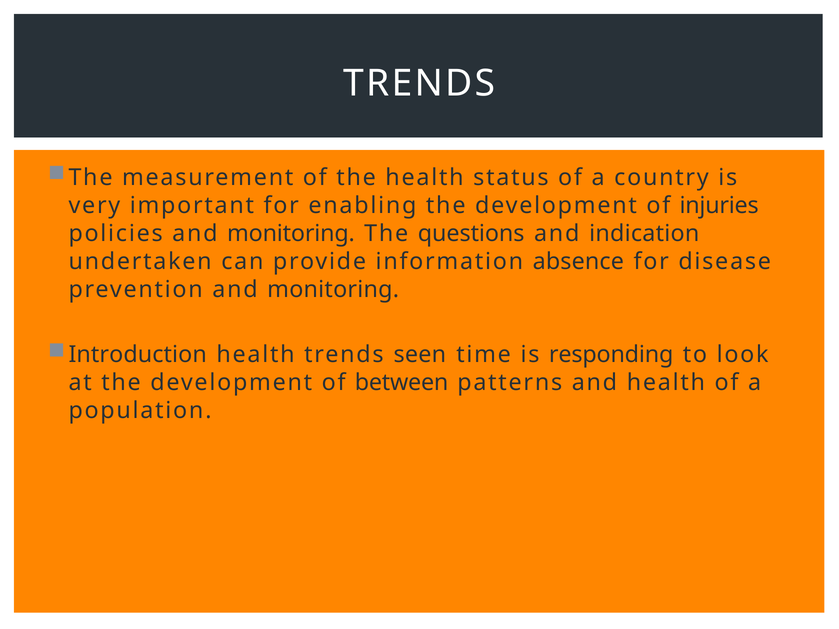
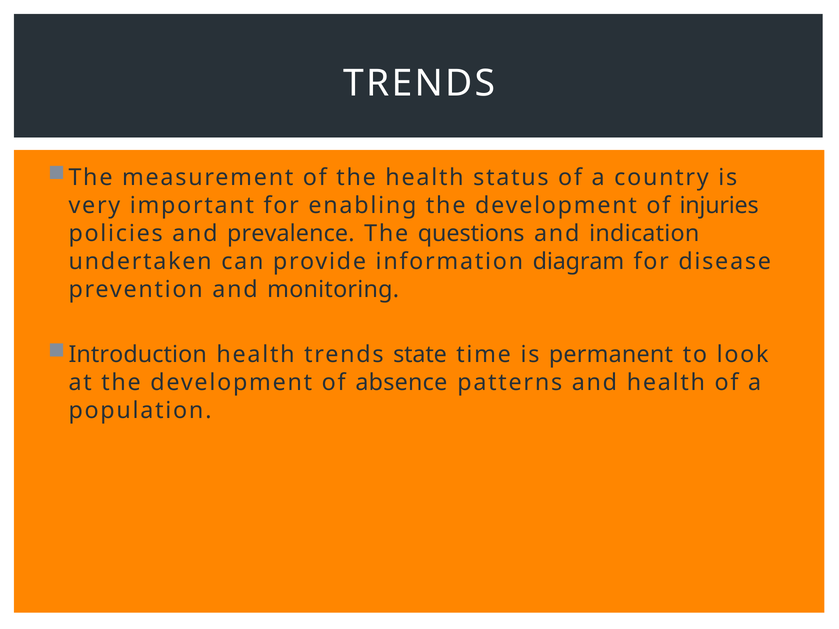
policies and monitoring: monitoring -> prevalence (291, 234)
absence: absence -> diagram (578, 261)
seen: seen -> state (420, 355)
responding: responding -> permanent (611, 355)
between: between -> absence (401, 383)
